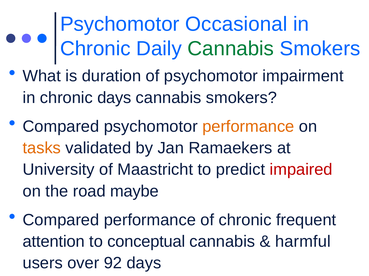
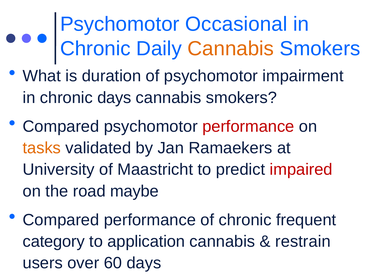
Cannabis colour: green -> orange (231, 49)
performance colour: orange -> red (248, 127)
attention: attention -> category (54, 242)
conceptual: conceptual -> application (146, 242)
harmful: harmful -> restrain (303, 242)
92: 92 -> 60 (113, 264)
